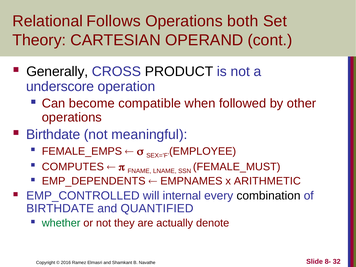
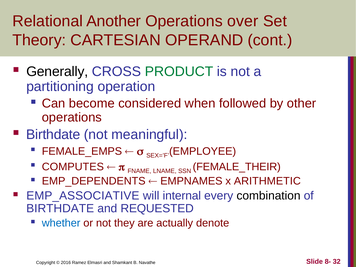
Follows: Follows -> Another (114, 21)
both: both -> over (243, 21)
PRODUCT colour: black -> green (179, 71)
underscore: underscore -> partitioning (60, 86)
compatible: compatible -> considered (150, 103)
FEMALE_MUST: FEMALE_MUST -> FEMALE_THEIR (237, 167)
EMP_CONTROLLED: EMP_CONTROLLED -> EMP_ASSOCIATIVE (83, 196)
QUANTIFIED: QUANTIFIED -> REQUESTED (157, 209)
whether colour: green -> blue (61, 223)
